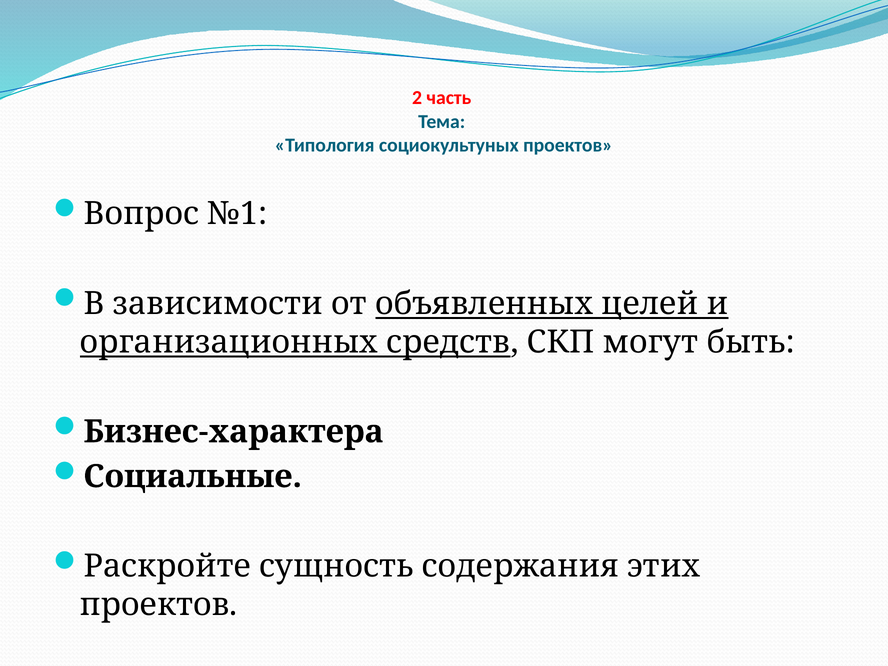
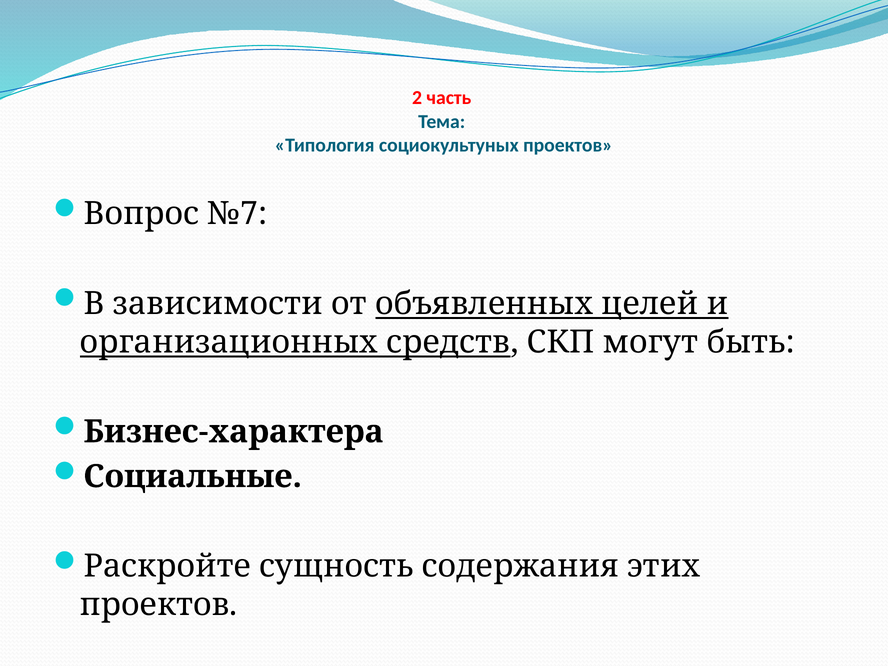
№1: №1 -> №7 (237, 214)
